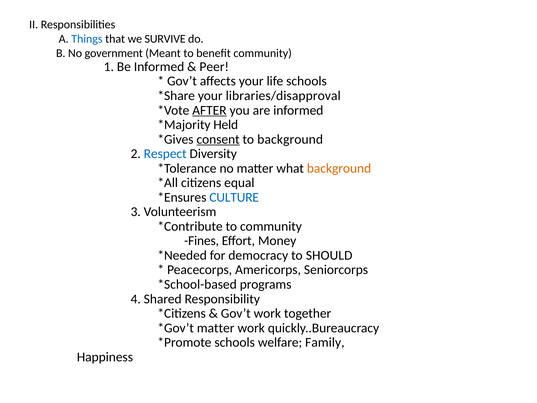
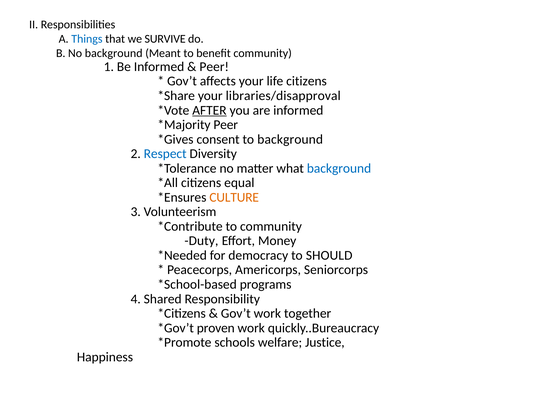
No government: government -> background (114, 53)
life schools: schools -> citizens (307, 81)
Held: Held -> Peer (226, 125)
consent underline: present -> none (218, 139)
background colour: orange -> blue (339, 168)
CULTURE colour: blue -> orange (234, 197)
Fines: Fines -> Duty (201, 241)
matter: matter -> proven (216, 328)
Family: Family -> Justice (325, 342)
